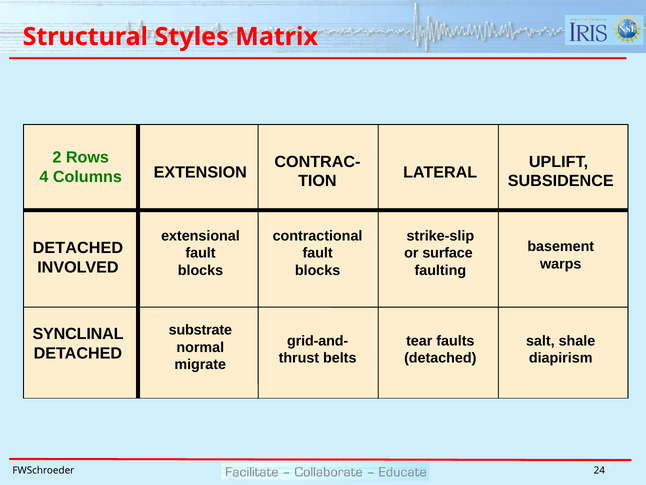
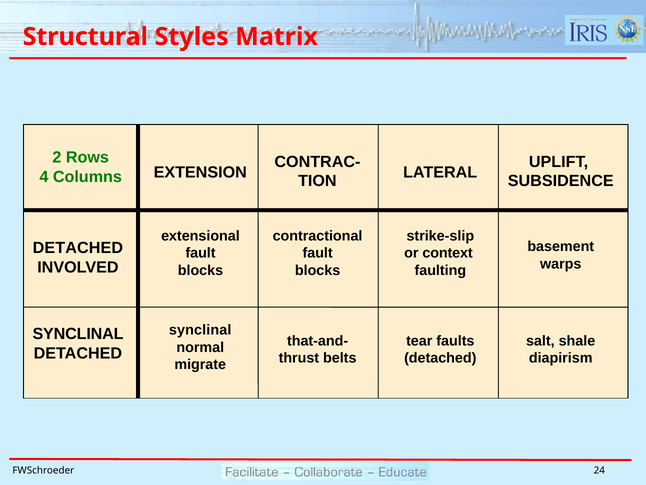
surface: surface -> context (448, 253)
substrate: substrate -> synclinal (200, 330)
grid-and-: grid-and- -> that-and- (318, 341)
